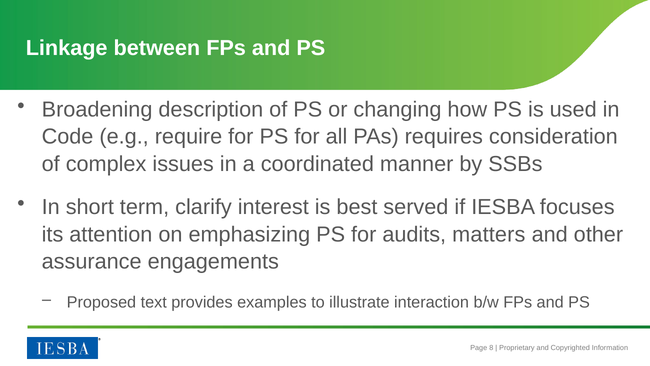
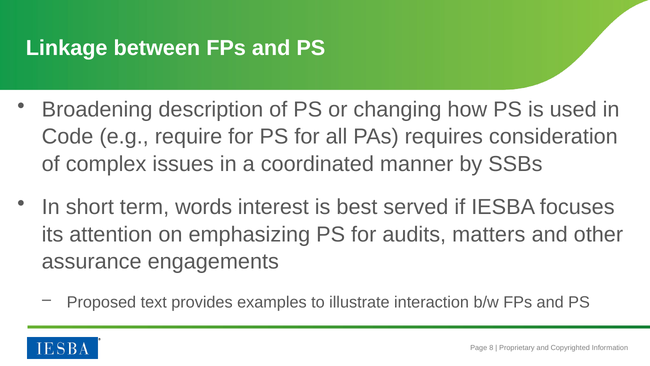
clarify: clarify -> words (204, 207)
